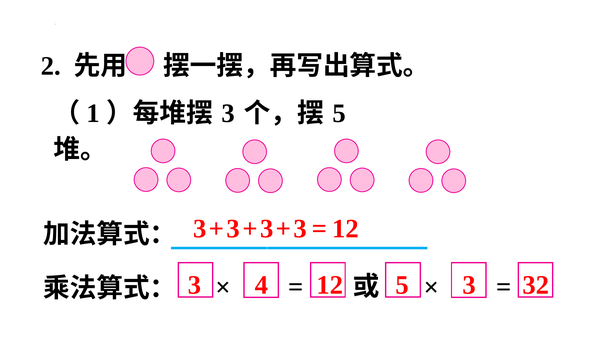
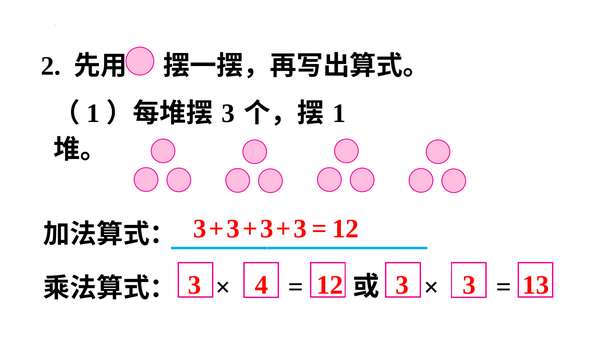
5: 5 -> 1 (339, 113)
12 5: 5 -> 3 (402, 285)
32: 32 -> 13 (536, 285)
